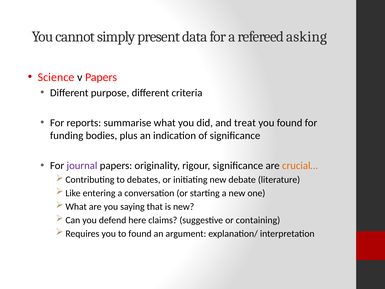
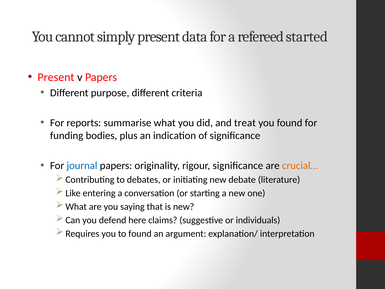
asking: asking -> started (307, 37)
Science: Science -> Present (56, 77)
journal colour: purple -> blue (82, 165)
containing: containing -> individuals (258, 220)
